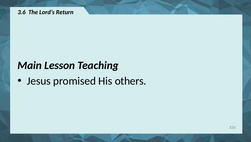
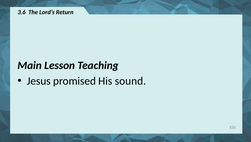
others: others -> sound (130, 81)
